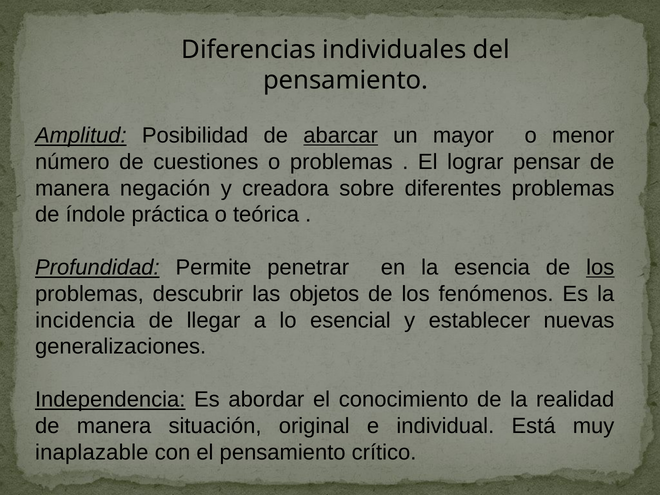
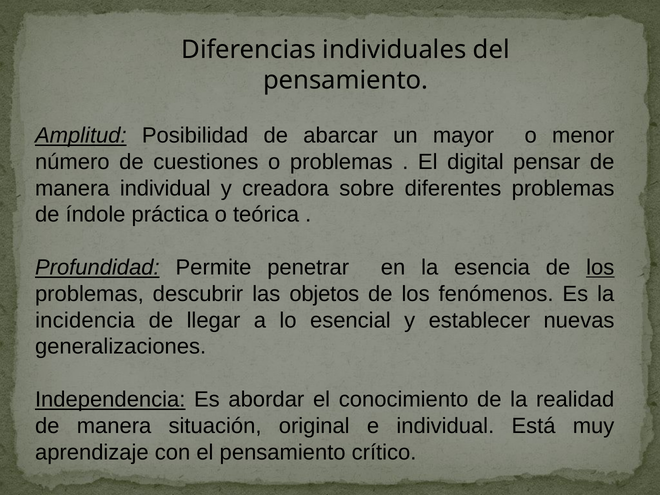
abarcar underline: present -> none (341, 136)
lograr: lograr -> digital (475, 162)
manera negación: negación -> individual (165, 188)
inaplazable: inaplazable -> aprendizaje (92, 452)
